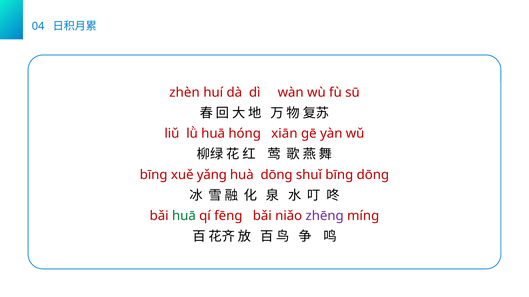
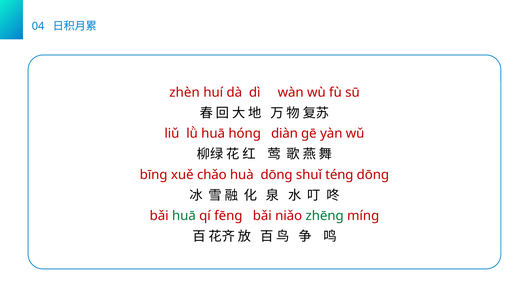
xiān: xiān -> diàn (284, 134)
yǎnɡ: yǎnɡ -> chǎo (212, 175)
shuǐ bīnɡ: bīnɡ -> ténɡ (339, 175)
zhēnɡ colour: purple -> green (325, 216)
